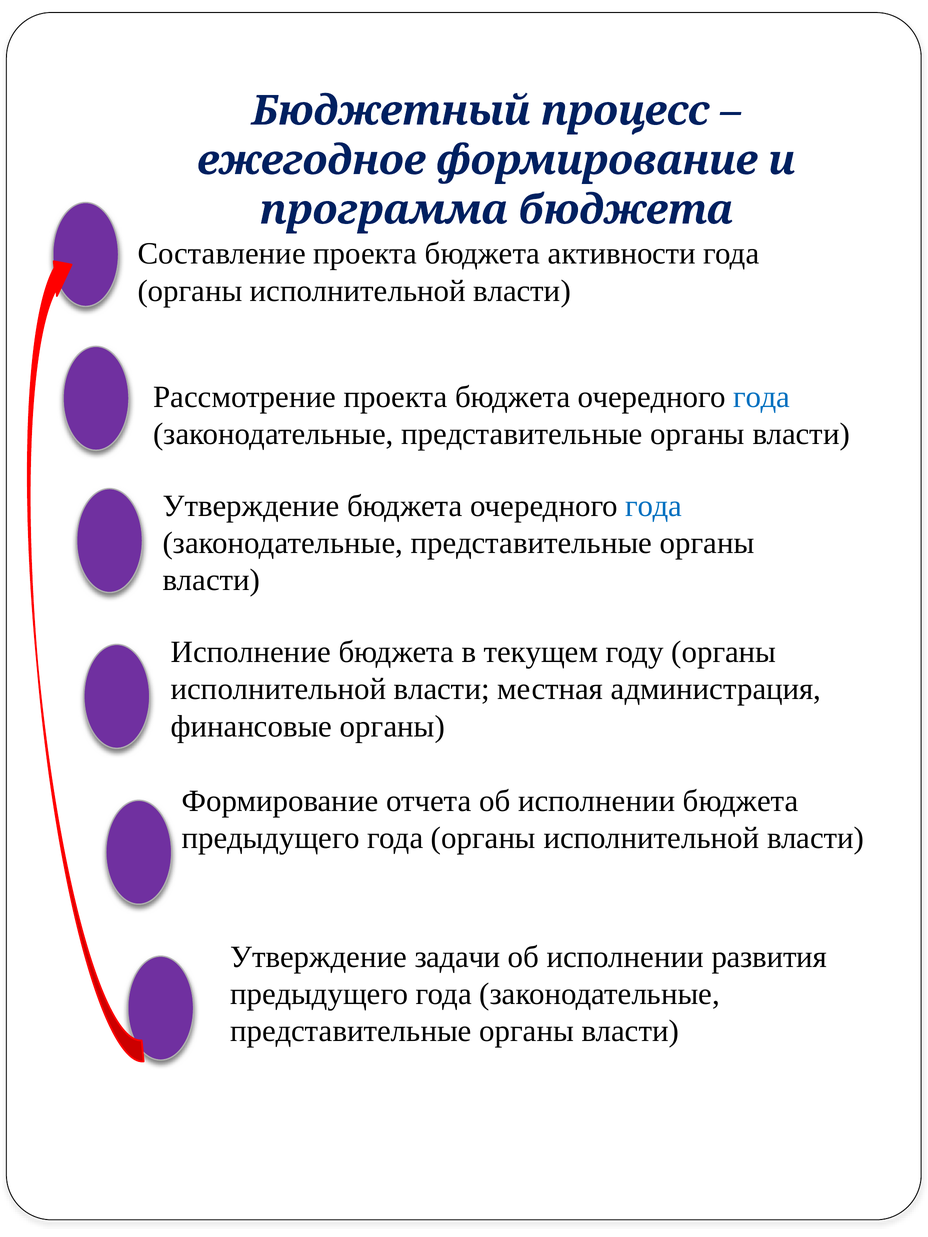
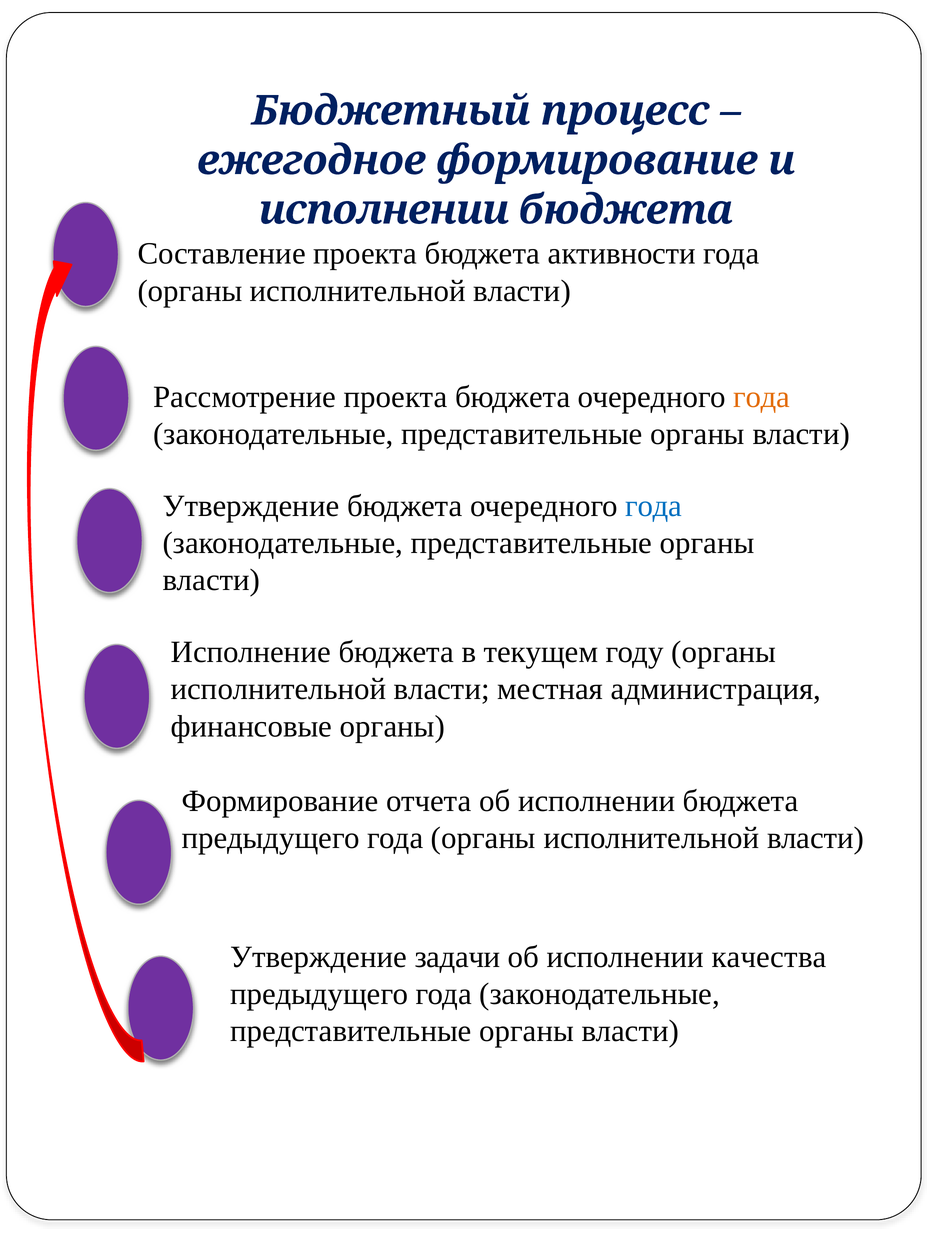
программа: программа -> исполнении (384, 210)
года colour: blue -> orange (762, 397)
развития: развития -> качества (769, 957)
